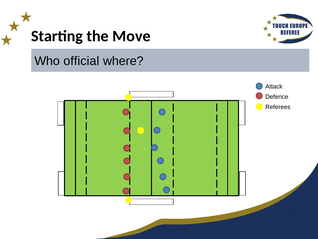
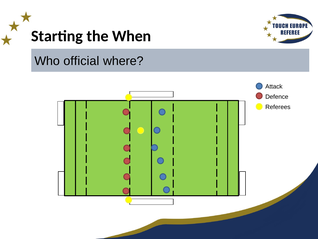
Move: Move -> When (132, 36)
